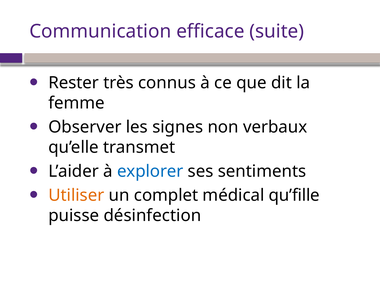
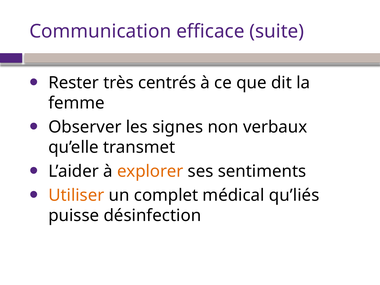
connus: connus -> centrés (167, 83)
explorer colour: blue -> orange (150, 171)
qu’fille: qu’fille -> qu’liés (294, 195)
